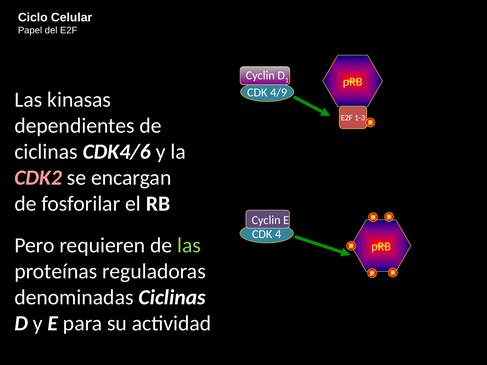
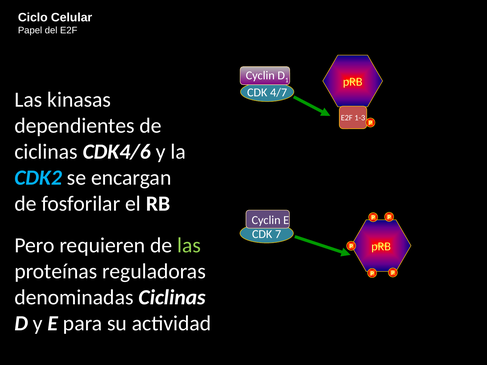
4/9: 4/9 -> 4/7 (279, 93)
CDK2 colour: pink -> light blue (38, 178)
4: 4 -> 7 (278, 234)
